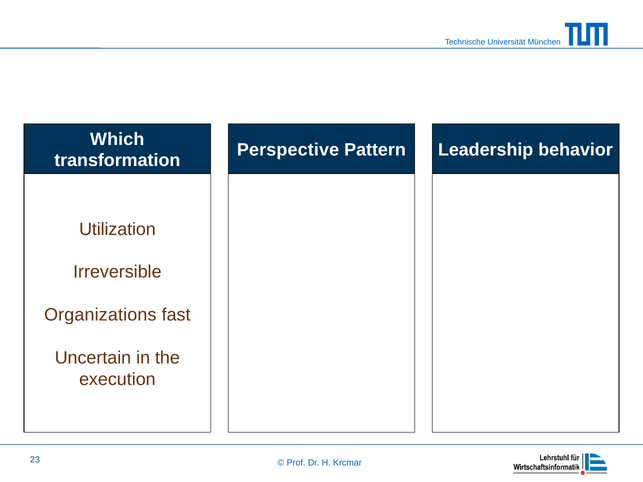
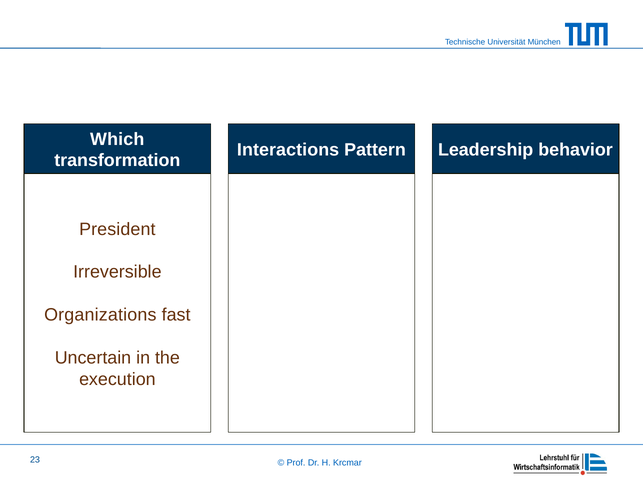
Perspective: Perspective -> Interactions (288, 150)
Utilization: Utilization -> President (117, 229)
